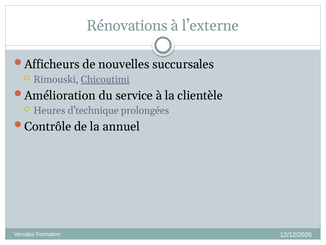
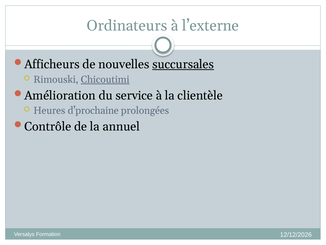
Rénovations: Rénovations -> Ordinateurs (127, 26)
succursales underline: none -> present (183, 64)
d’technique: d’technique -> d’prochaine (93, 110)
